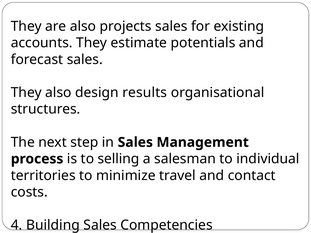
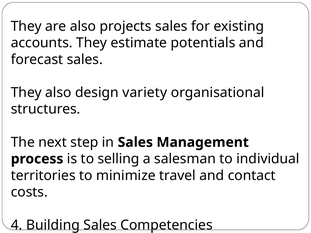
results: results -> variety (145, 93)
